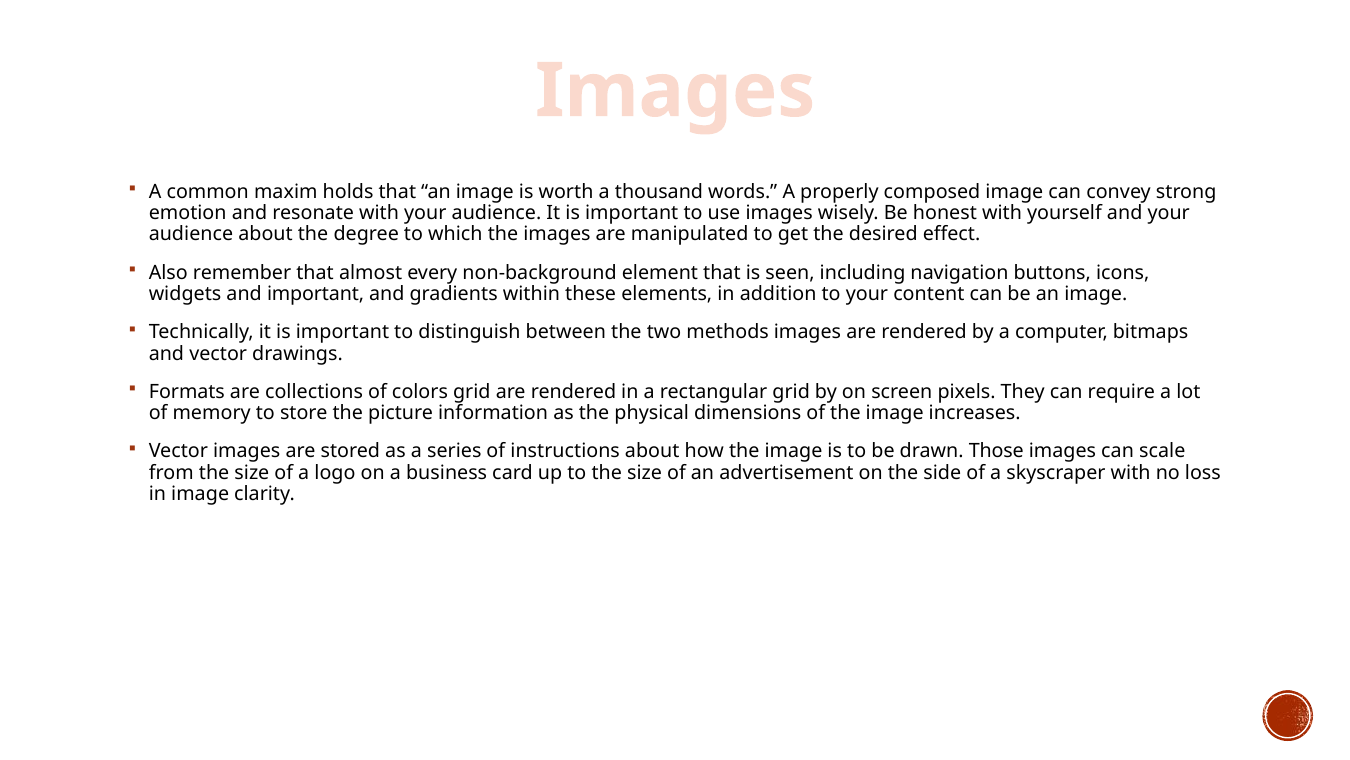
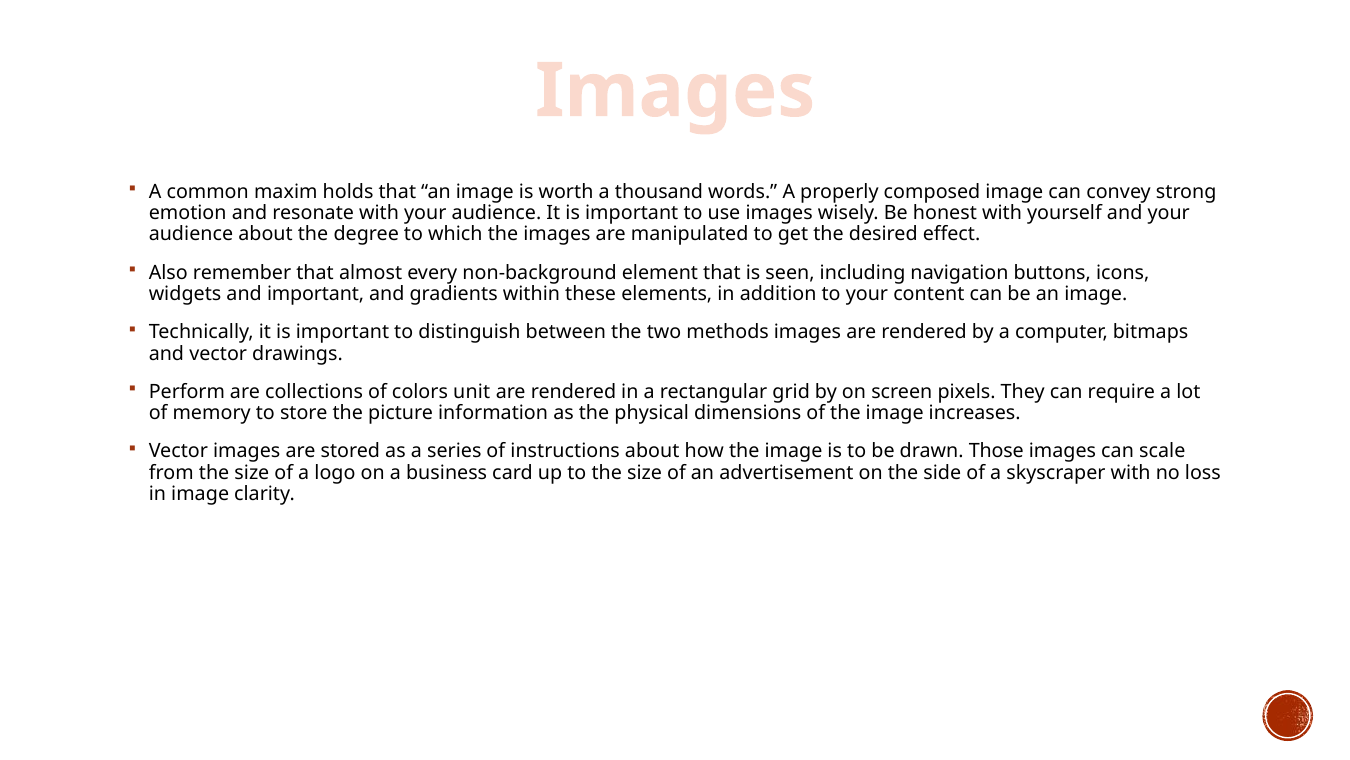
Formats: Formats -> Perform (187, 391)
colors grid: grid -> unit (472, 391)
